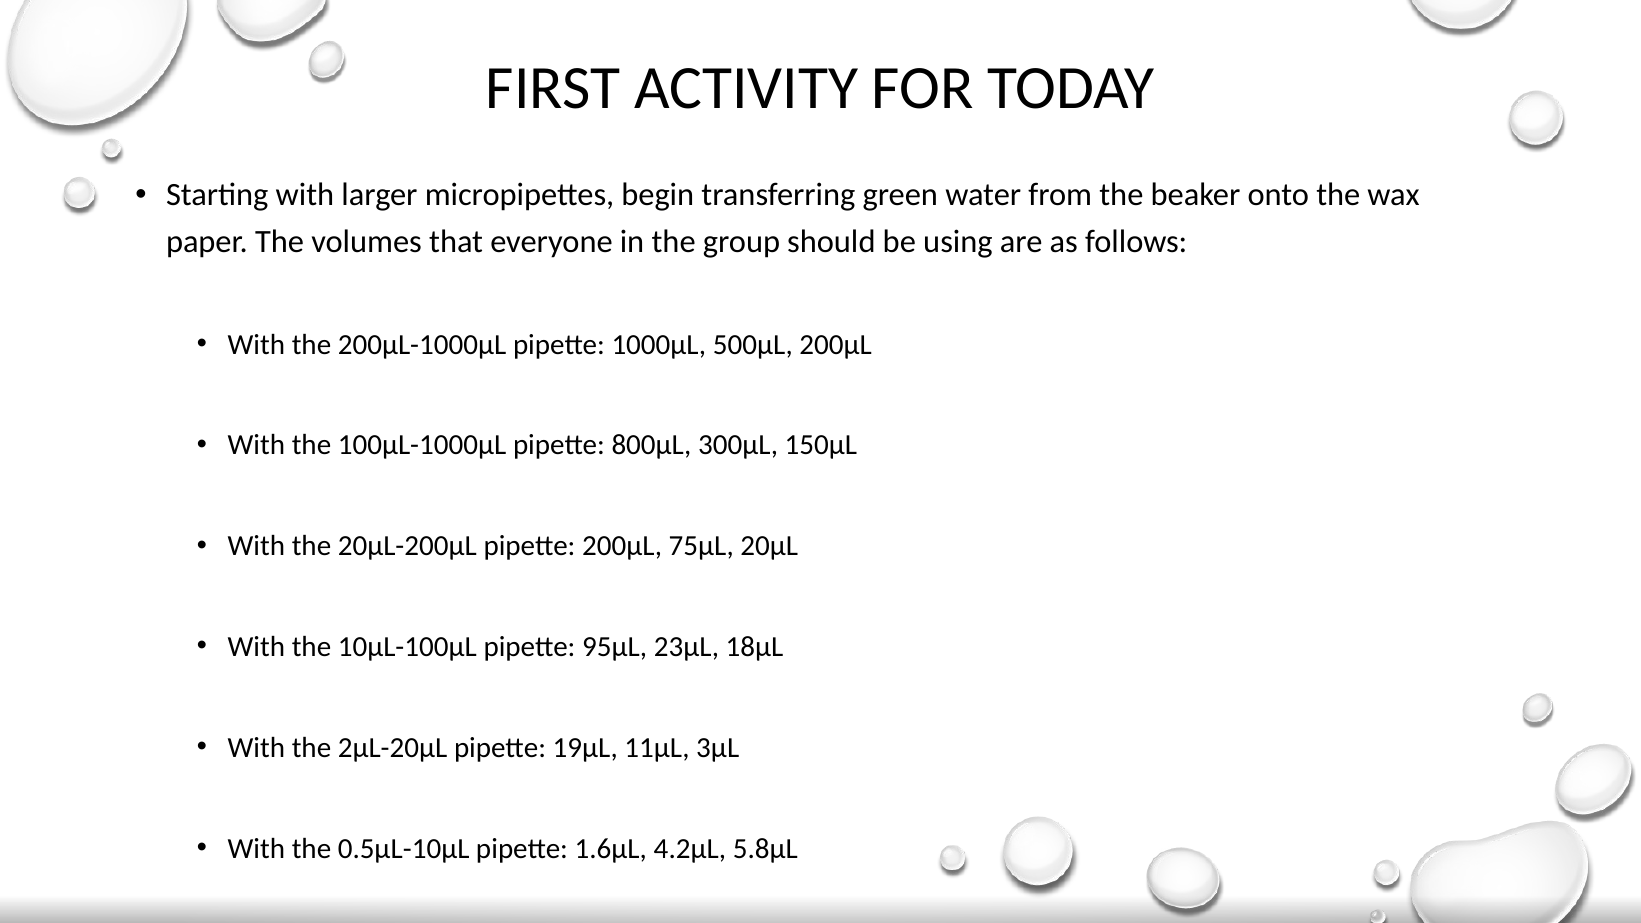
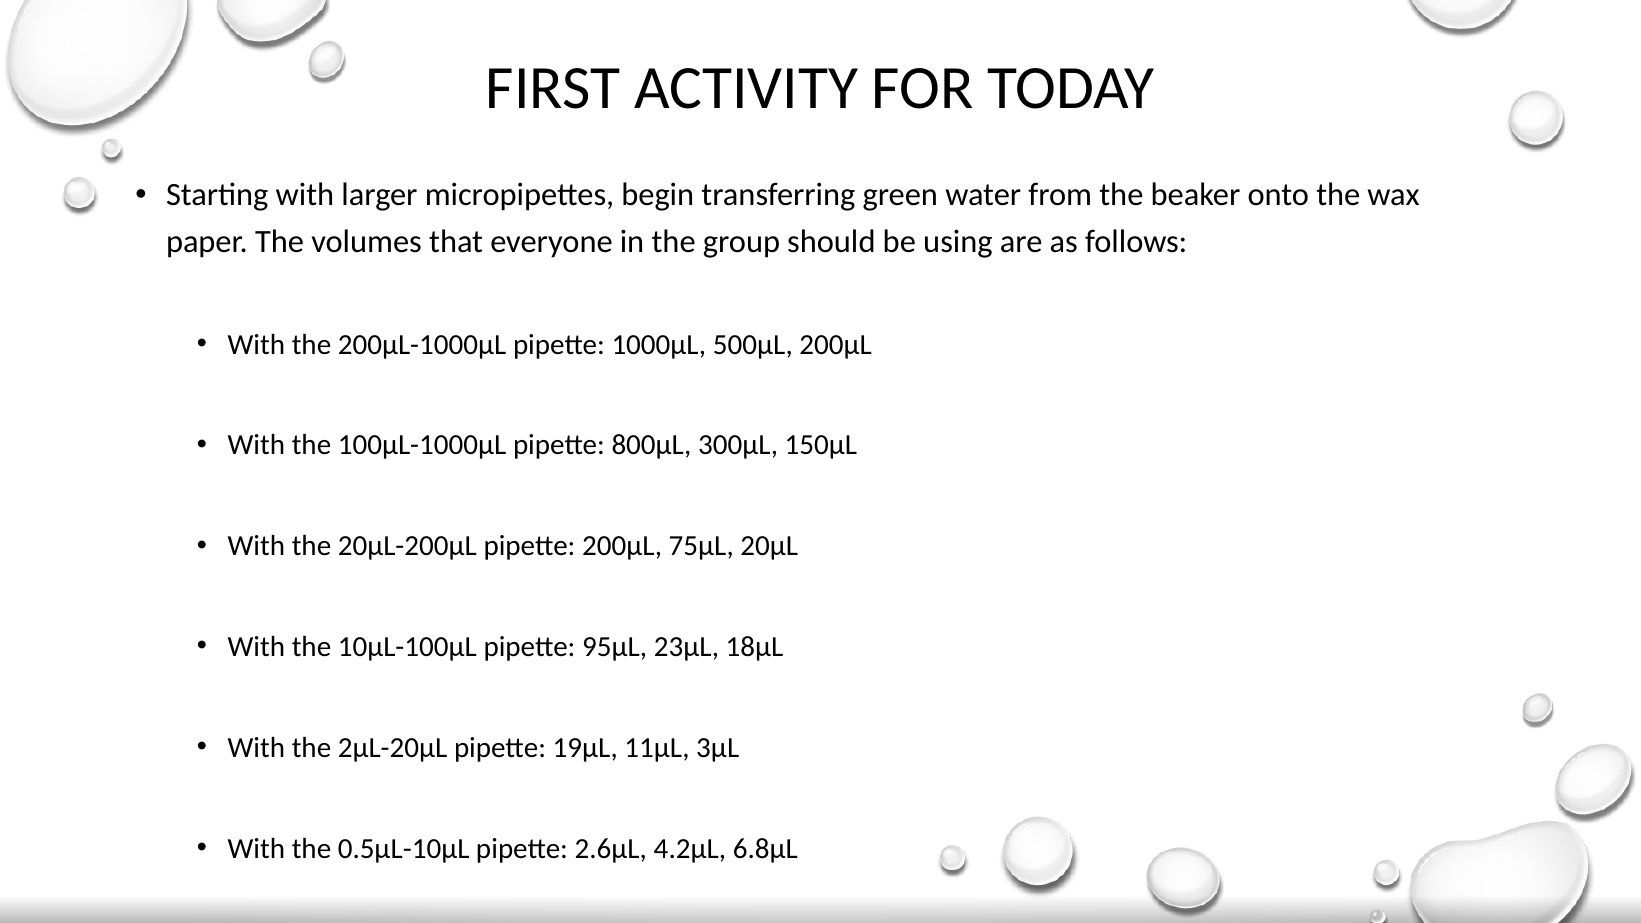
1.6µL: 1.6µL -> 2.6µL (611, 848)
5.8µL: 5.8µL -> 6.8µL (765, 848)
